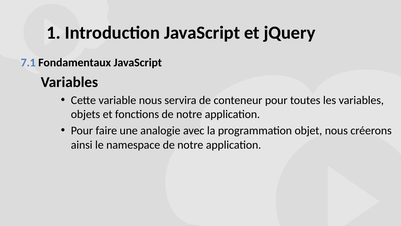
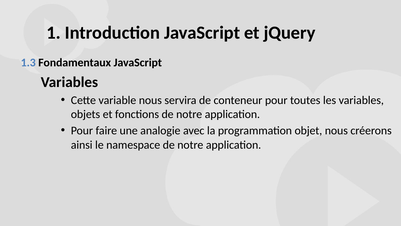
7.1: 7.1 -> 1.3 (28, 63)
